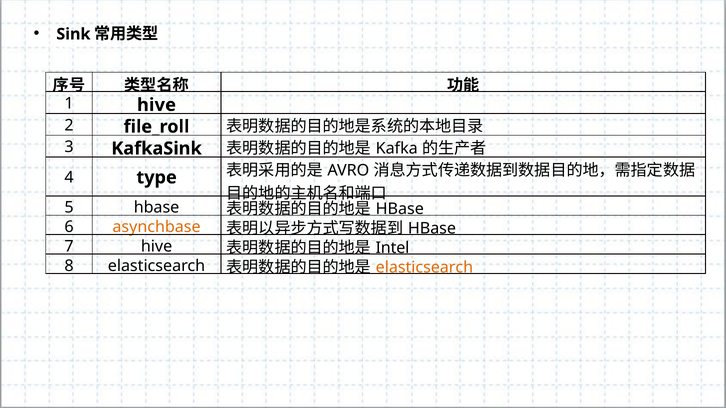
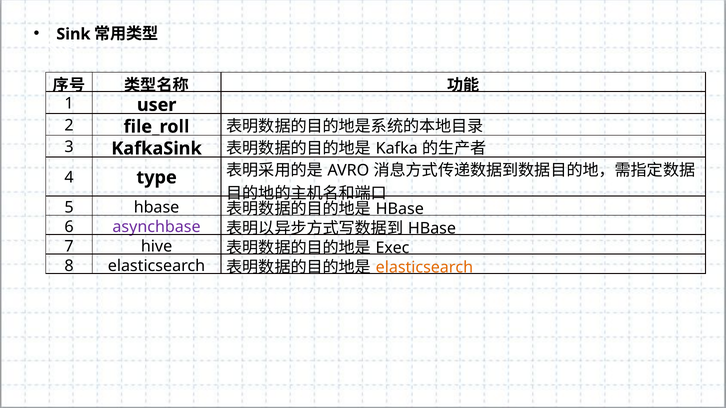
1 hive: hive -> user (157, 105)
asynchbase colour: orange -> purple (157, 227)
Intel: Intel -> Exec (392, 248)
